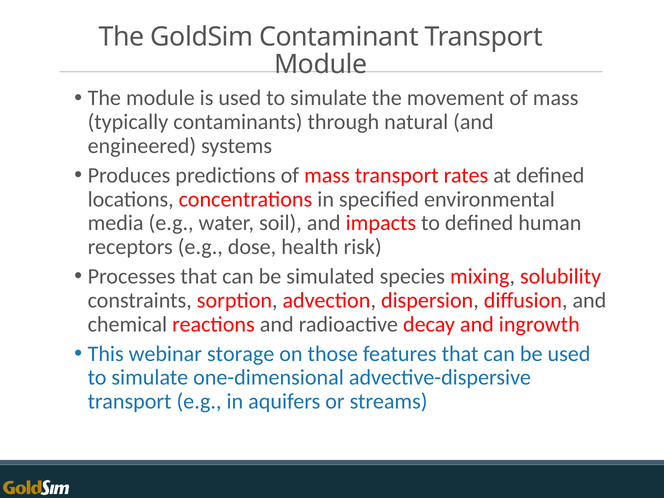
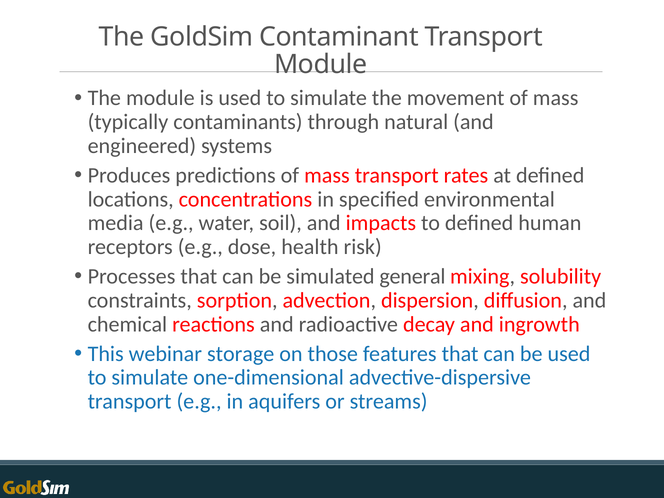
species: species -> general (412, 276)
